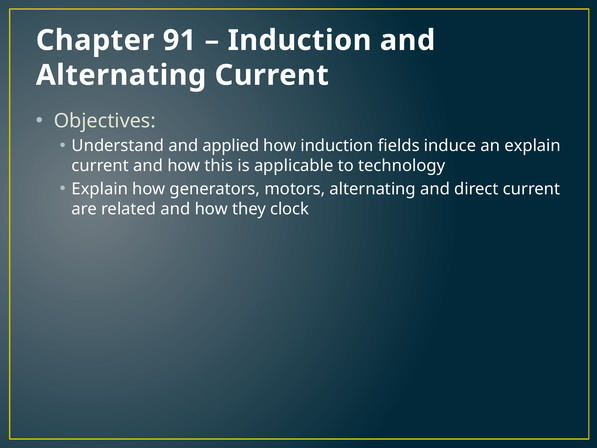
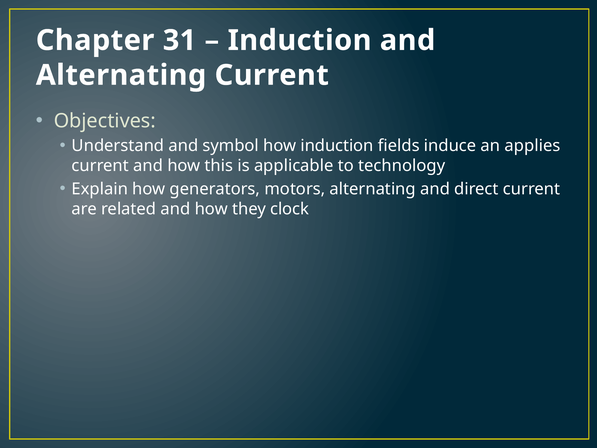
91: 91 -> 31 (179, 40)
applied: applied -> symbol (231, 146)
an explain: explain -> applies (533, 146)
